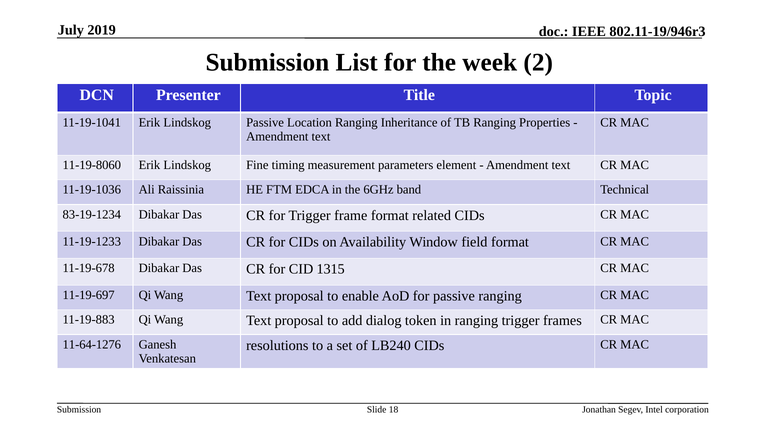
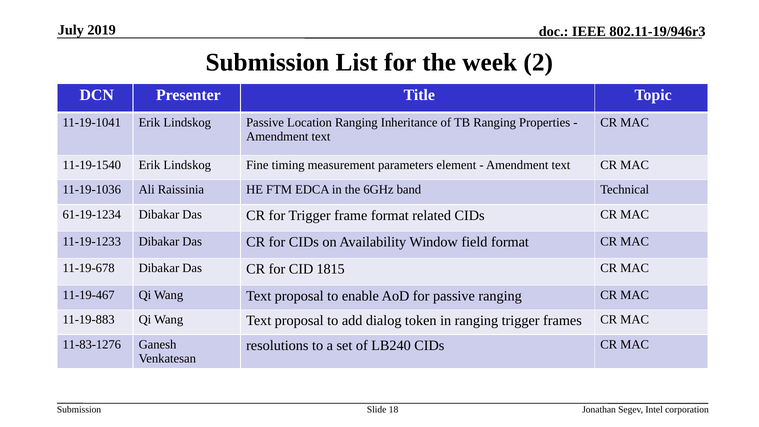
11-19-8060: 11-19-8060 -> 11-19-1540 (92, 165)
83-19-1234: 83-19-1234 -> 61-19-1234 (92, 214)
1315: 1315 -> 1815 (331, 269)
11-19-697: 11-19-697 -> 11-19-467 (89, 295)
11-64-1276: 11-64-1276 -> 11-83-1276 (92, 344)
